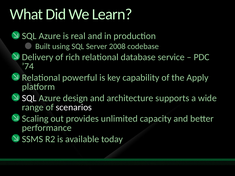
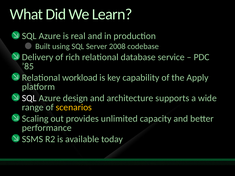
’74: ’74 -> ’85 (28, 66)
powerful: powerful -> workload (80, 78)
scenarios colour: white -> yellow (74, 107)
